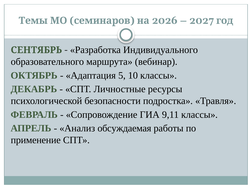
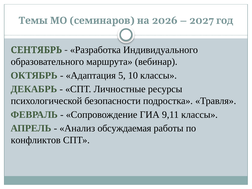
применение: применение -> конфликтов (36, 140)
